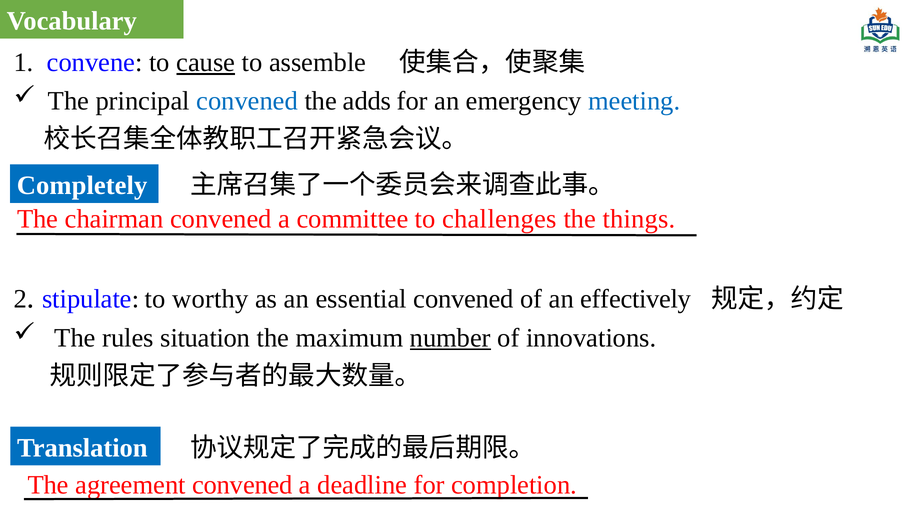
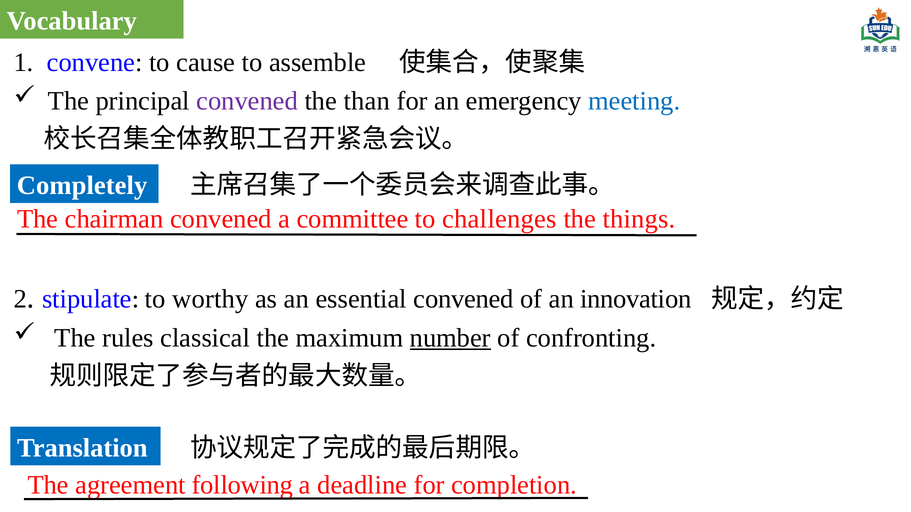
cause underline: present -> none (206, 63)
convened colour: blue -> purple (247, 101)
adds: adds -> than (367, 101)
effectively: effectively -> innovation (636, 299)
situation: situation -> classical (205, 338)
innovations: innovations -> confronting (591, 338)
agreement convened: convened -> following (242, 486)
